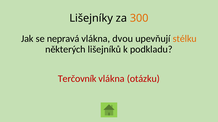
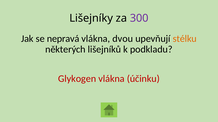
300 colour: orange -> purple (139, 18)
Terčovník: Terčovník -> Glykogen (77, 79)
otázku: otázku -> účinku (143, 79)
